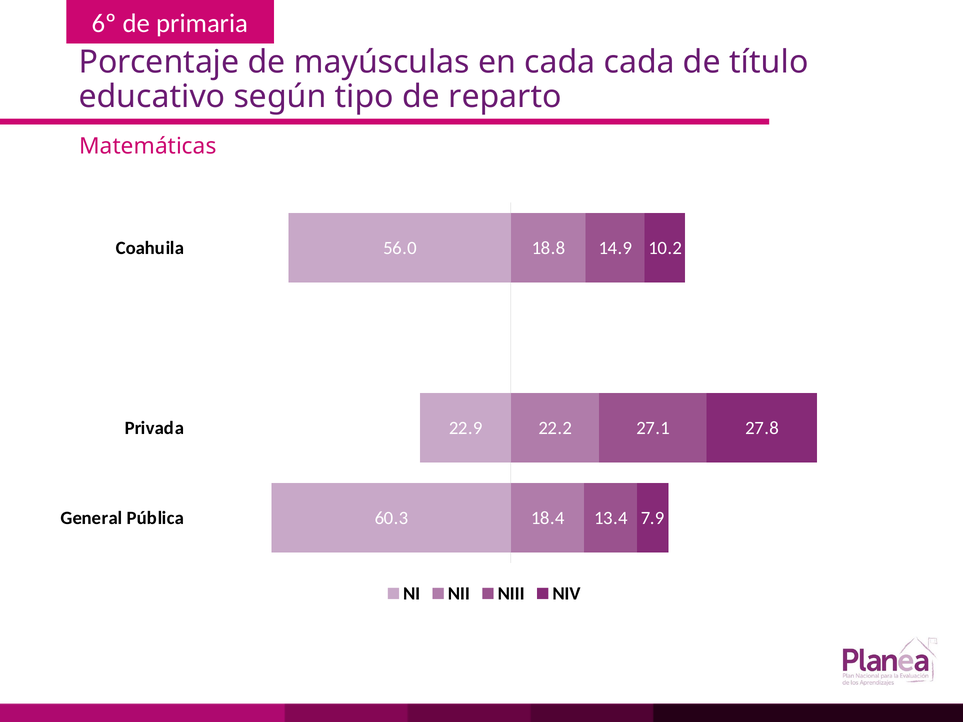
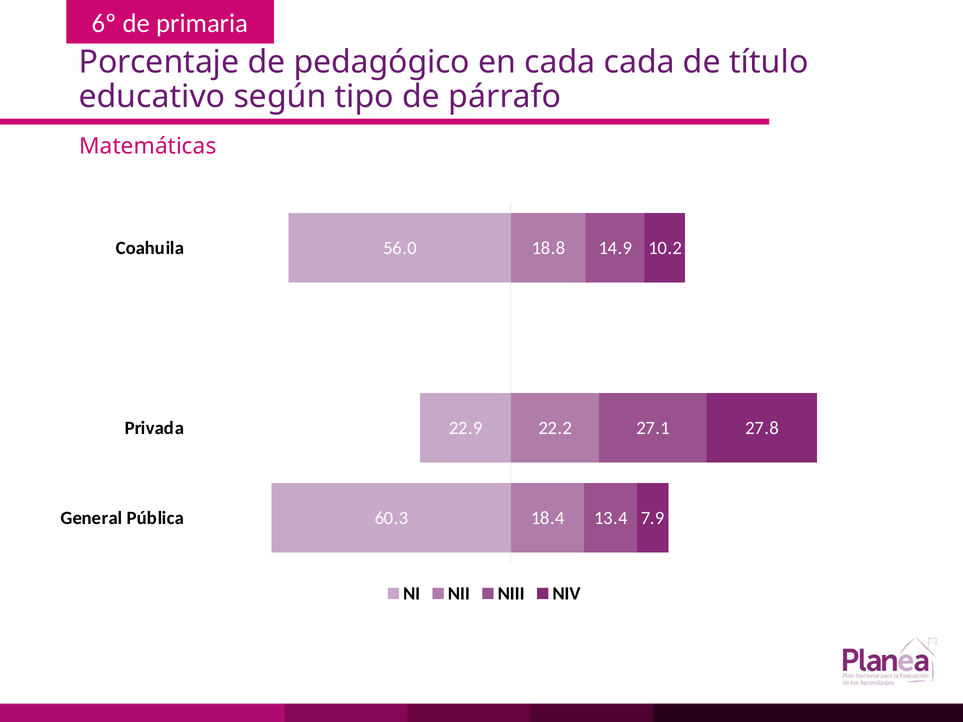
mayúsculas: mayúsculas -> pedagógico (382, 62)
reparto: reparto -> párrafo (505, 97)
